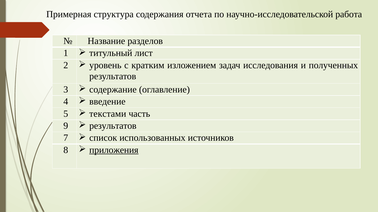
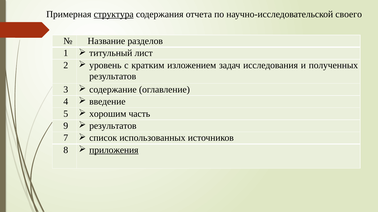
структура underline: none -> present (114, 14)
работа: работа -> своего (349, 14)
текстами: текстами -> хорошим (108, 114)
